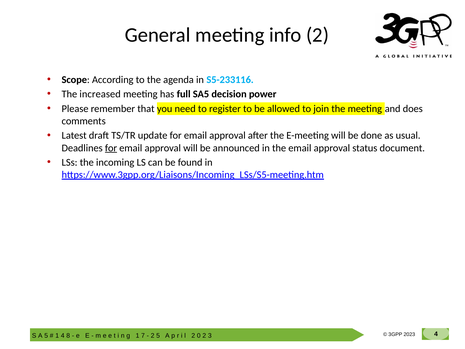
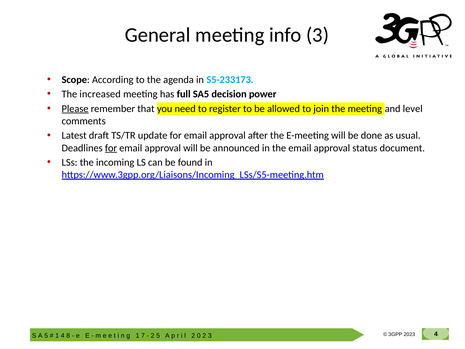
info 2: 2 -> 3 (318, 35)
S5-233116: S5-233116 -> S5-233173 (230, 80)
Please underline: none -> present (75, 109)
does: does -> level (413, 109)
